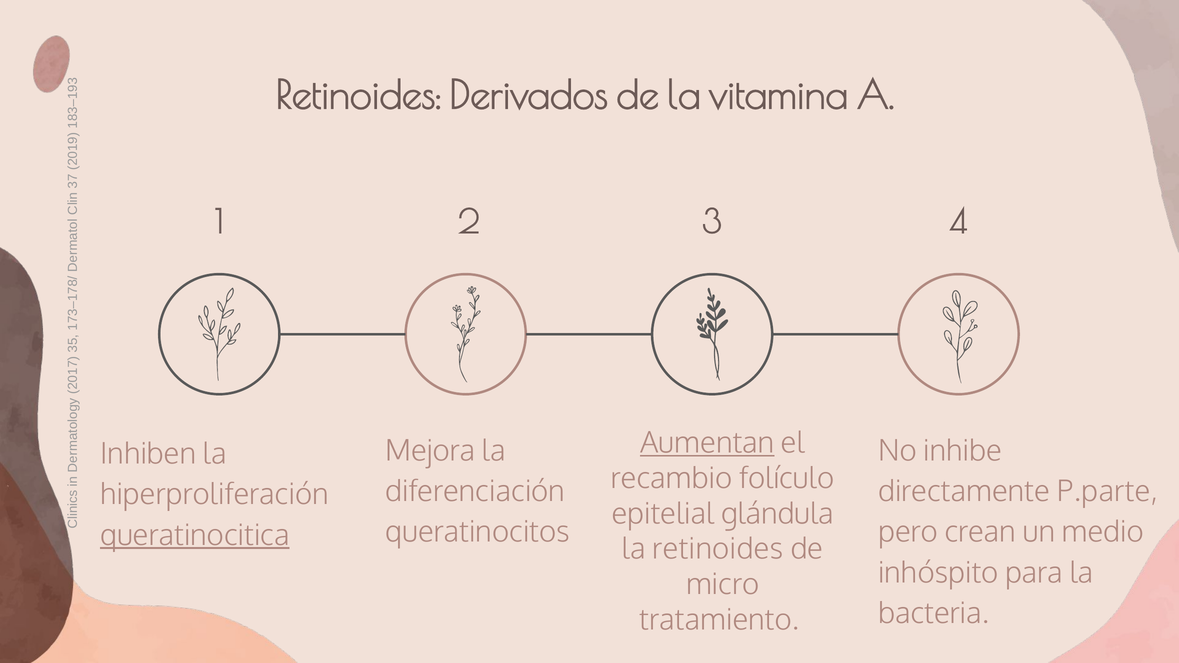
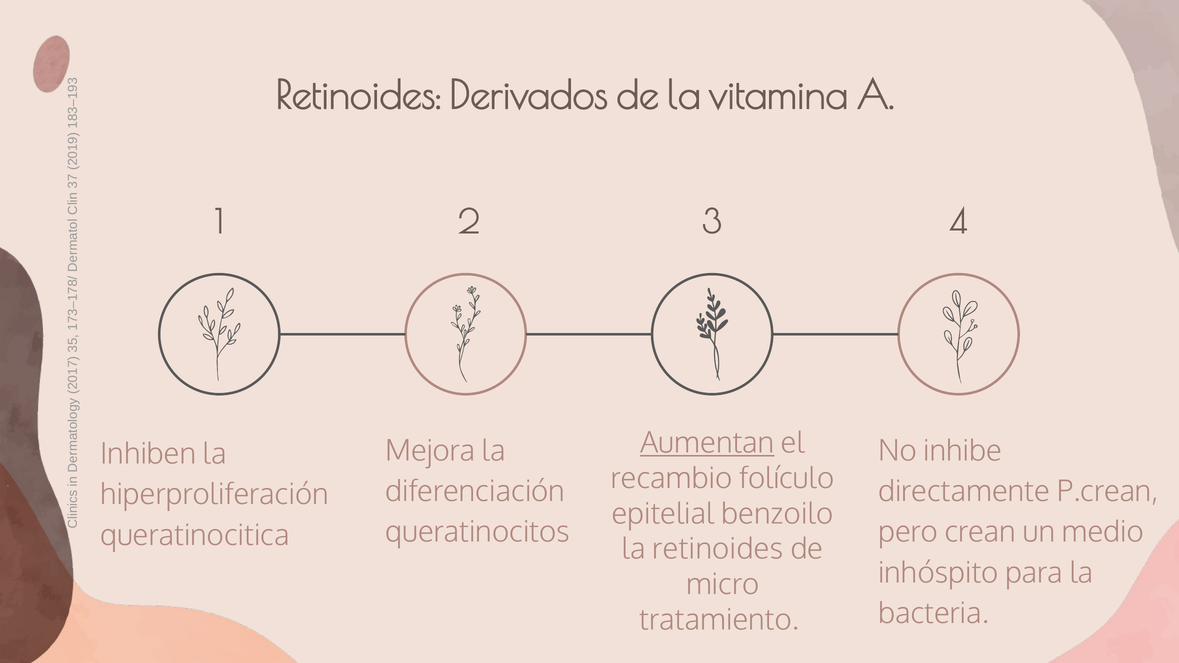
P.parte: P.parte -> P.crean (1108, 492)
glándula: glándula -> benzoilo (777, 514)
queratinocitica underline: present -> none (195, 536)
